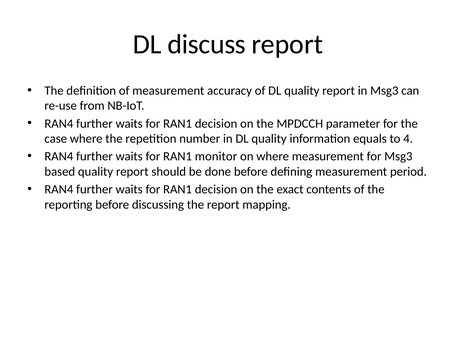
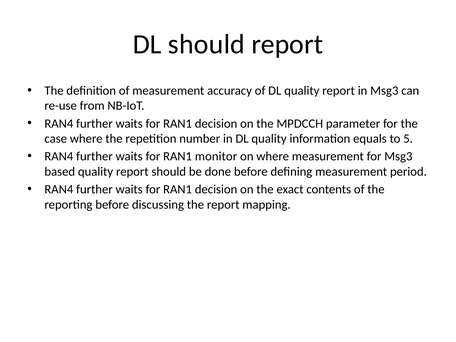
DL discuss: discuss -> should (206, 44)
4: 4 -> 5 (408, 139)
